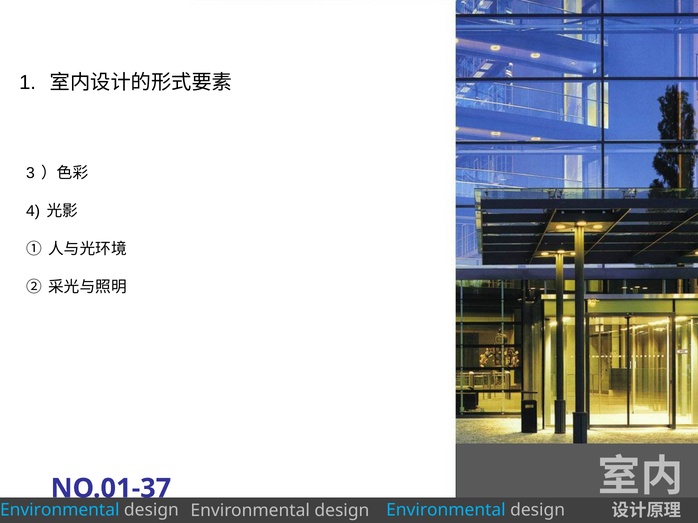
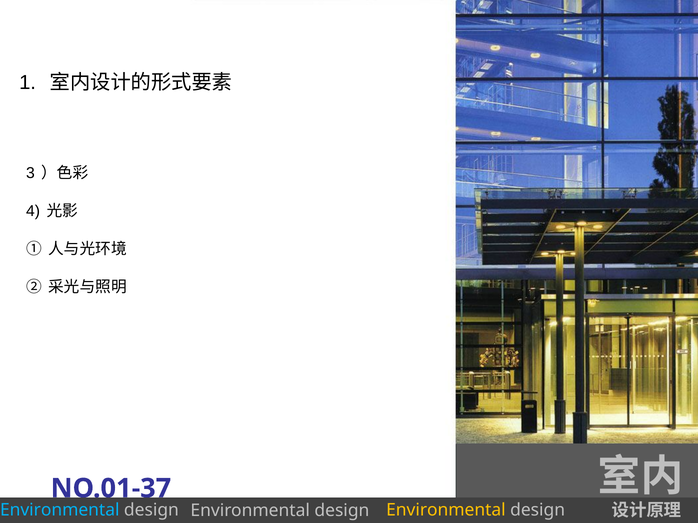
Environmental colour: light blue -> yellow (446, 510)
